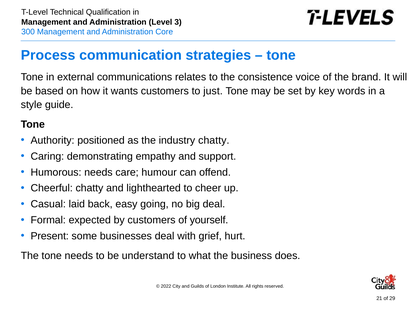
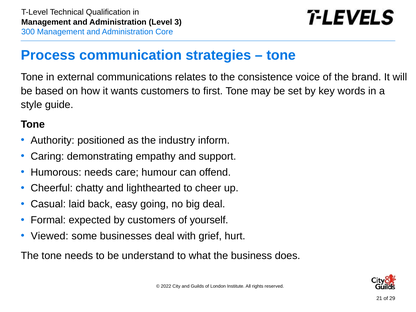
just: just -> first (213, 91)
industry chatty: chatty -> inform (214, 140)
Present: Present -> Viewed (50, 236)
